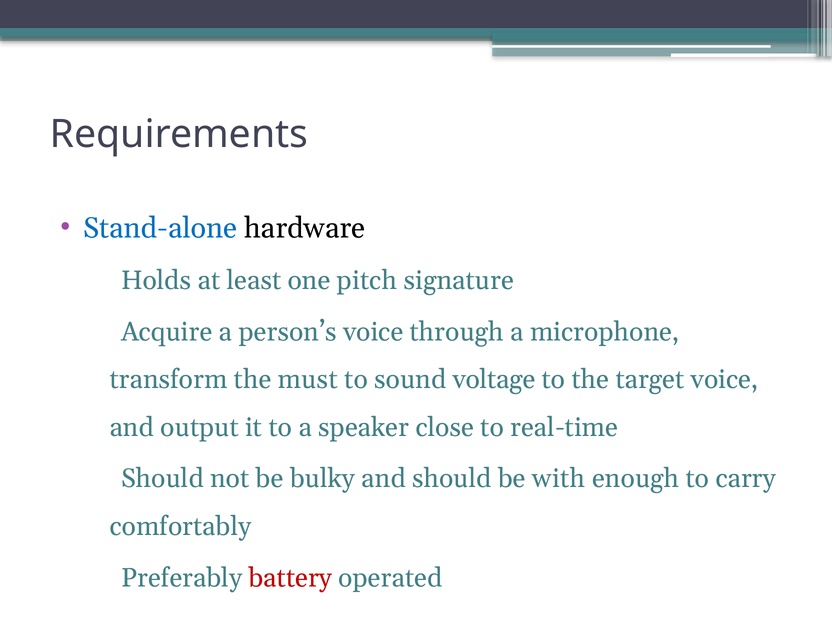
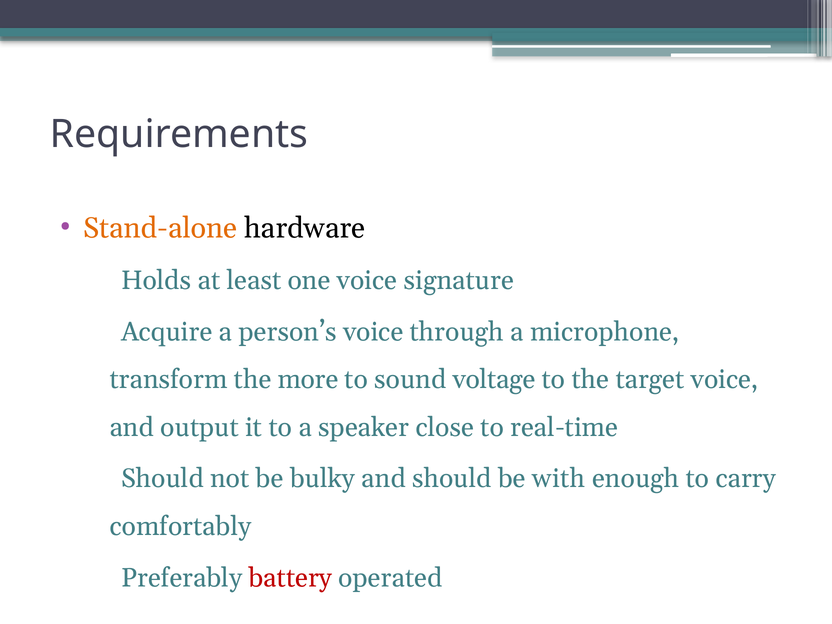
Stand-alone colour: blue -> orange (160, 228)
one pitch: pitch -> voice (367, 281)
must: must -> more (308, 380)
